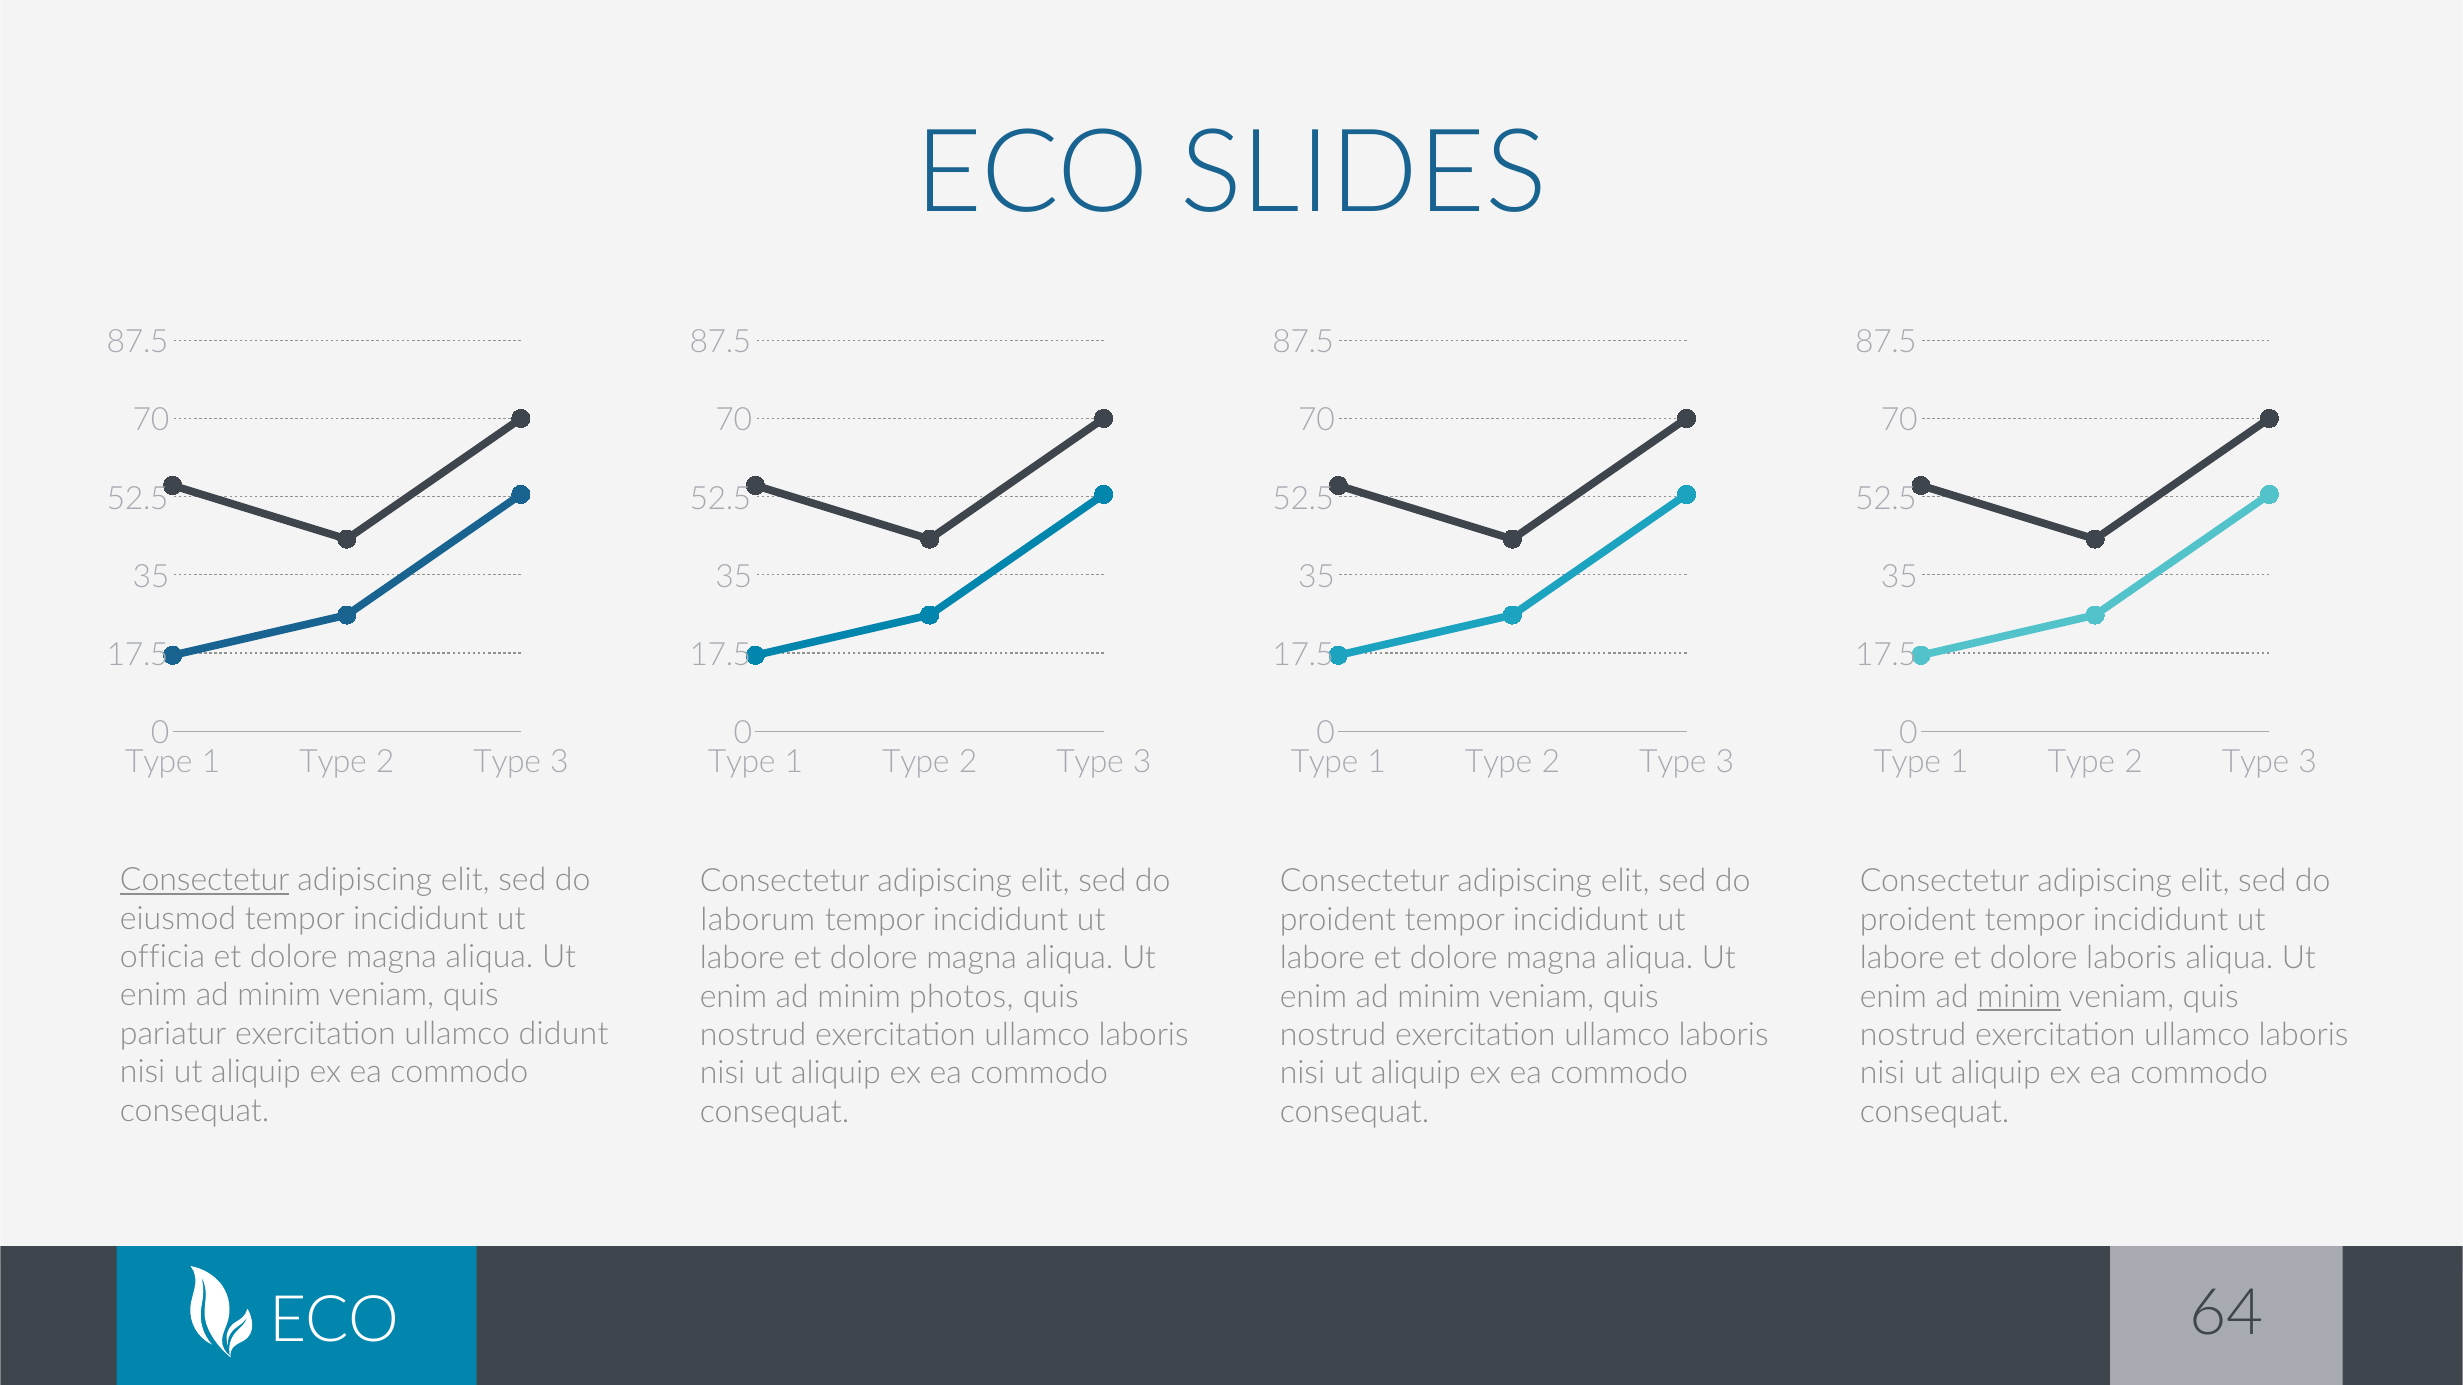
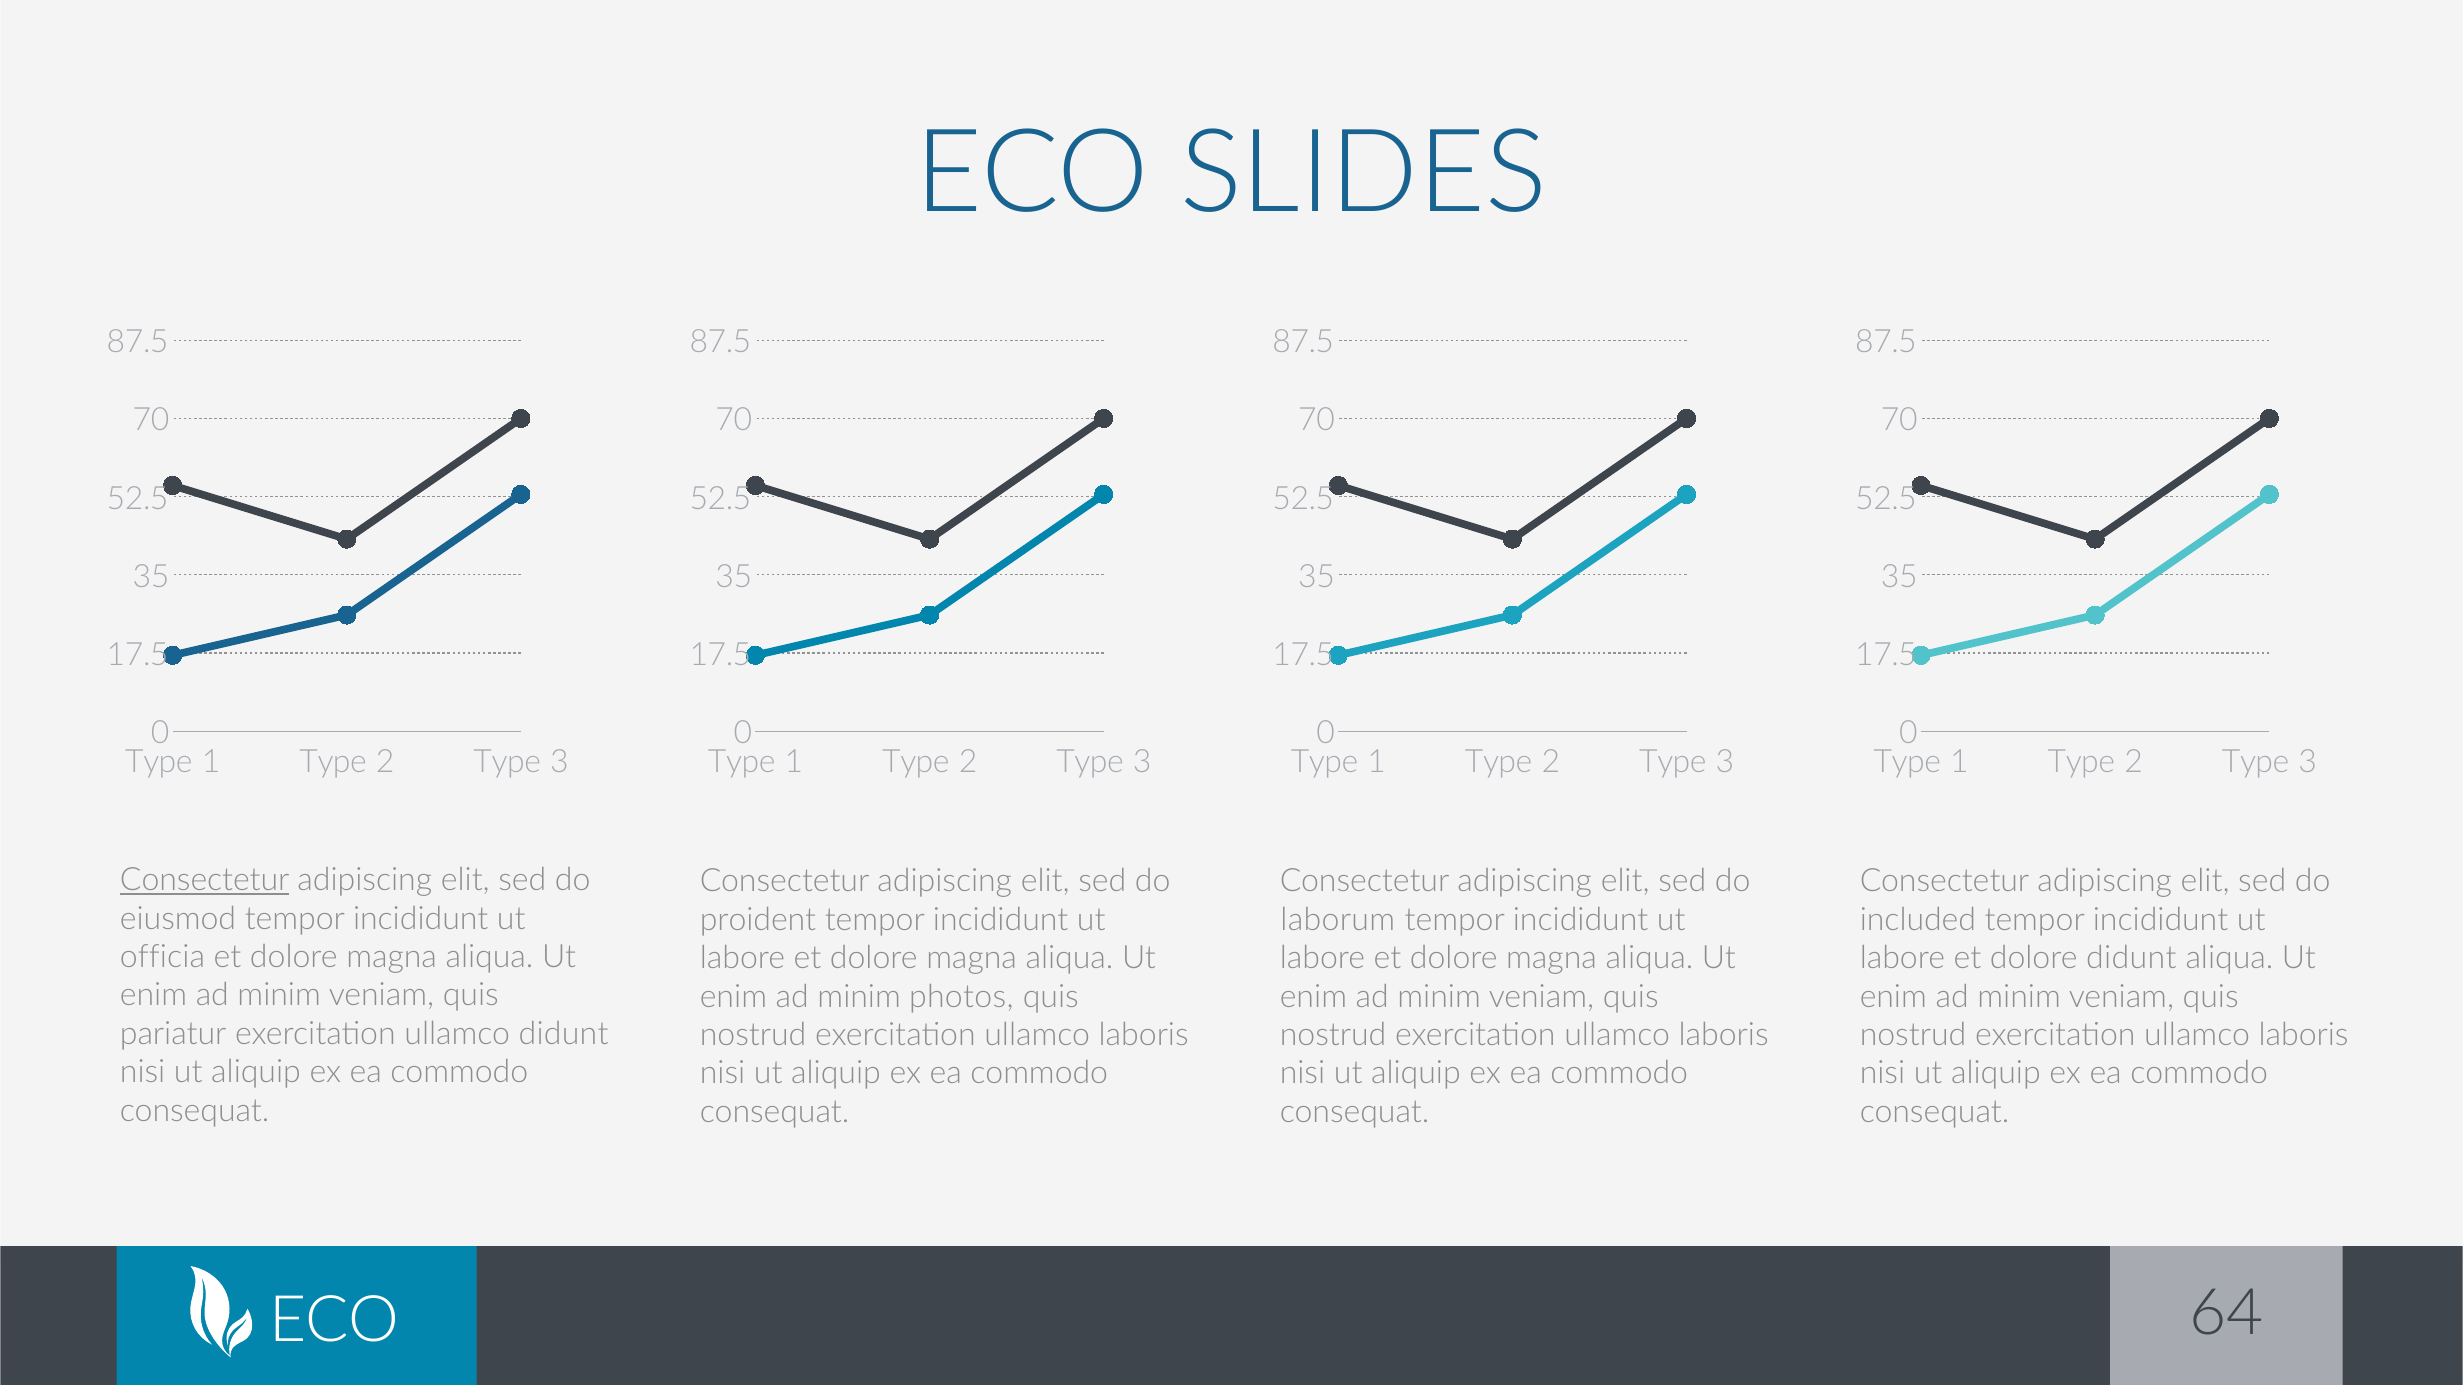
laborum: laborum -> proident (758, 920)
proident: proident -> laborum (1338, 920)
proident: proident -> included (1918, 920)
dolore laboris: laboris -> didunt (2131, 958)
minim underline: present -> none (2019, 997)
